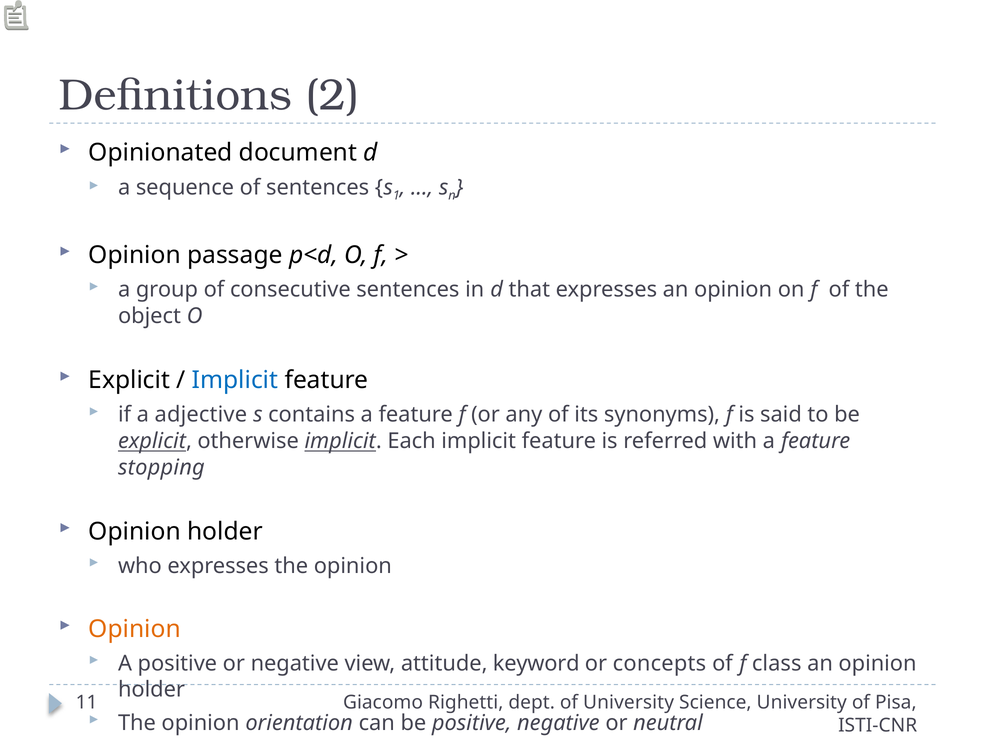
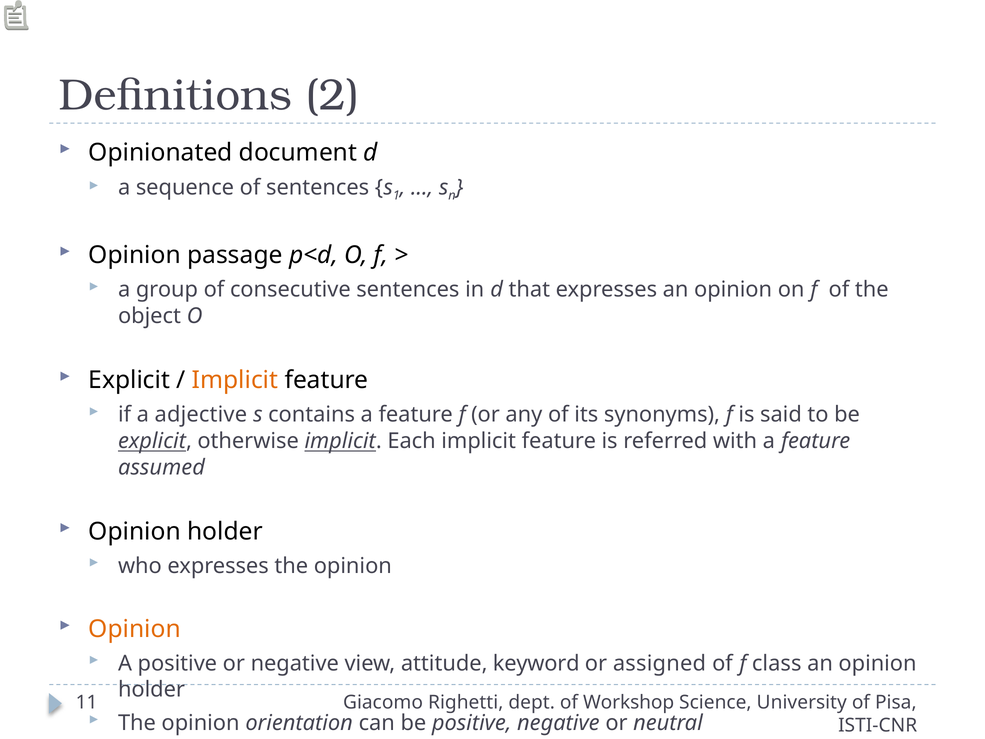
Implicit colour: blue -> orange (235, 380)
stopping: stopping -> assumed (161, 467)
concepts: concepts -> assigned (659, 663)
of University: University -> Workshop (629, 702)
